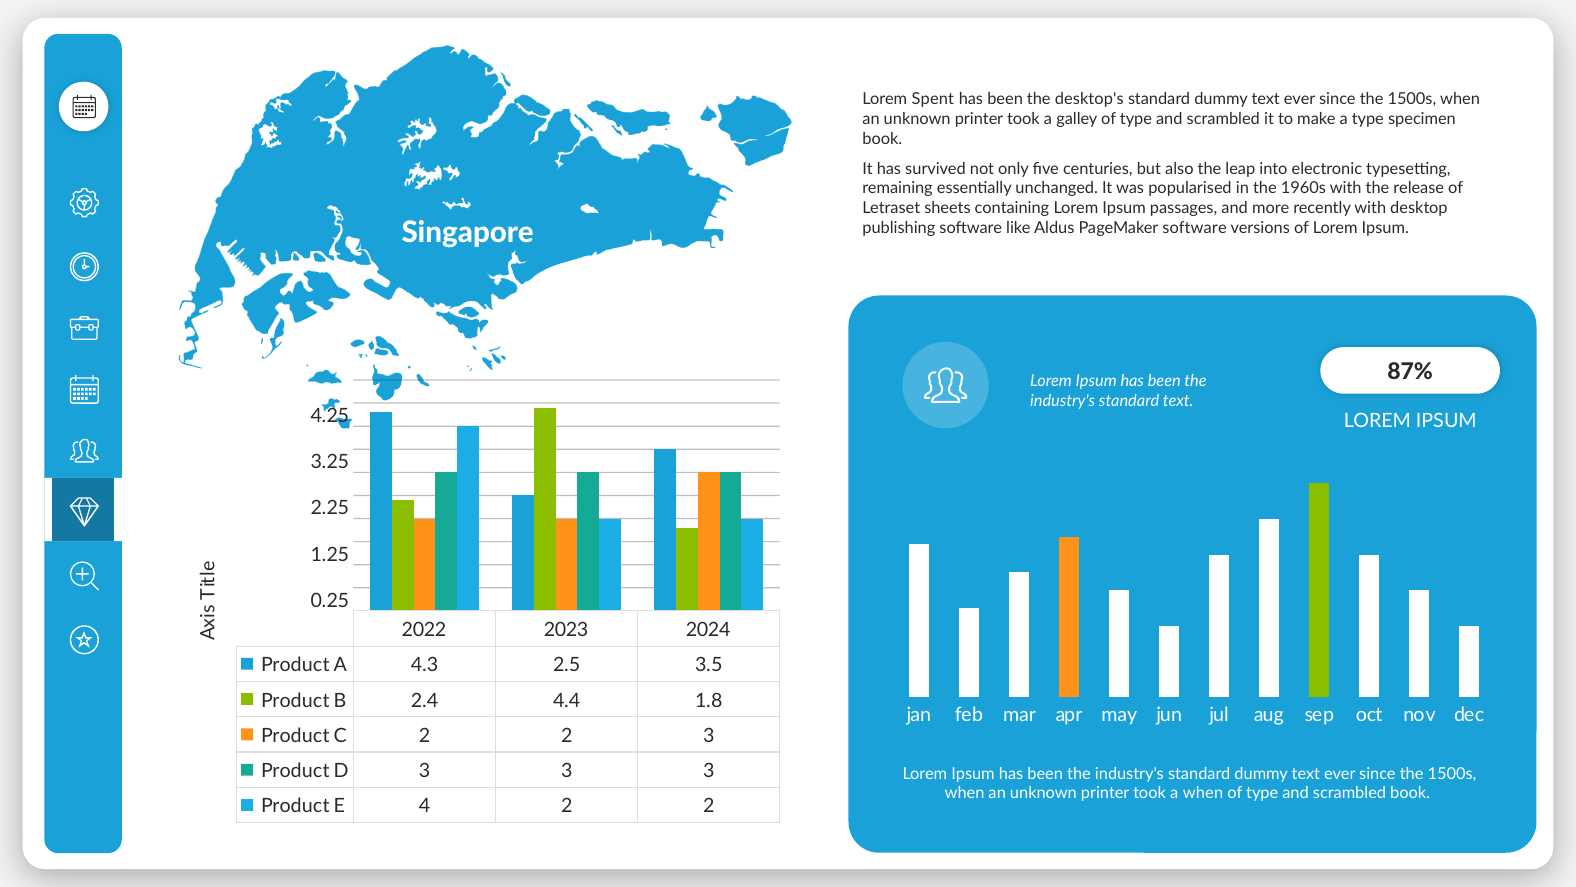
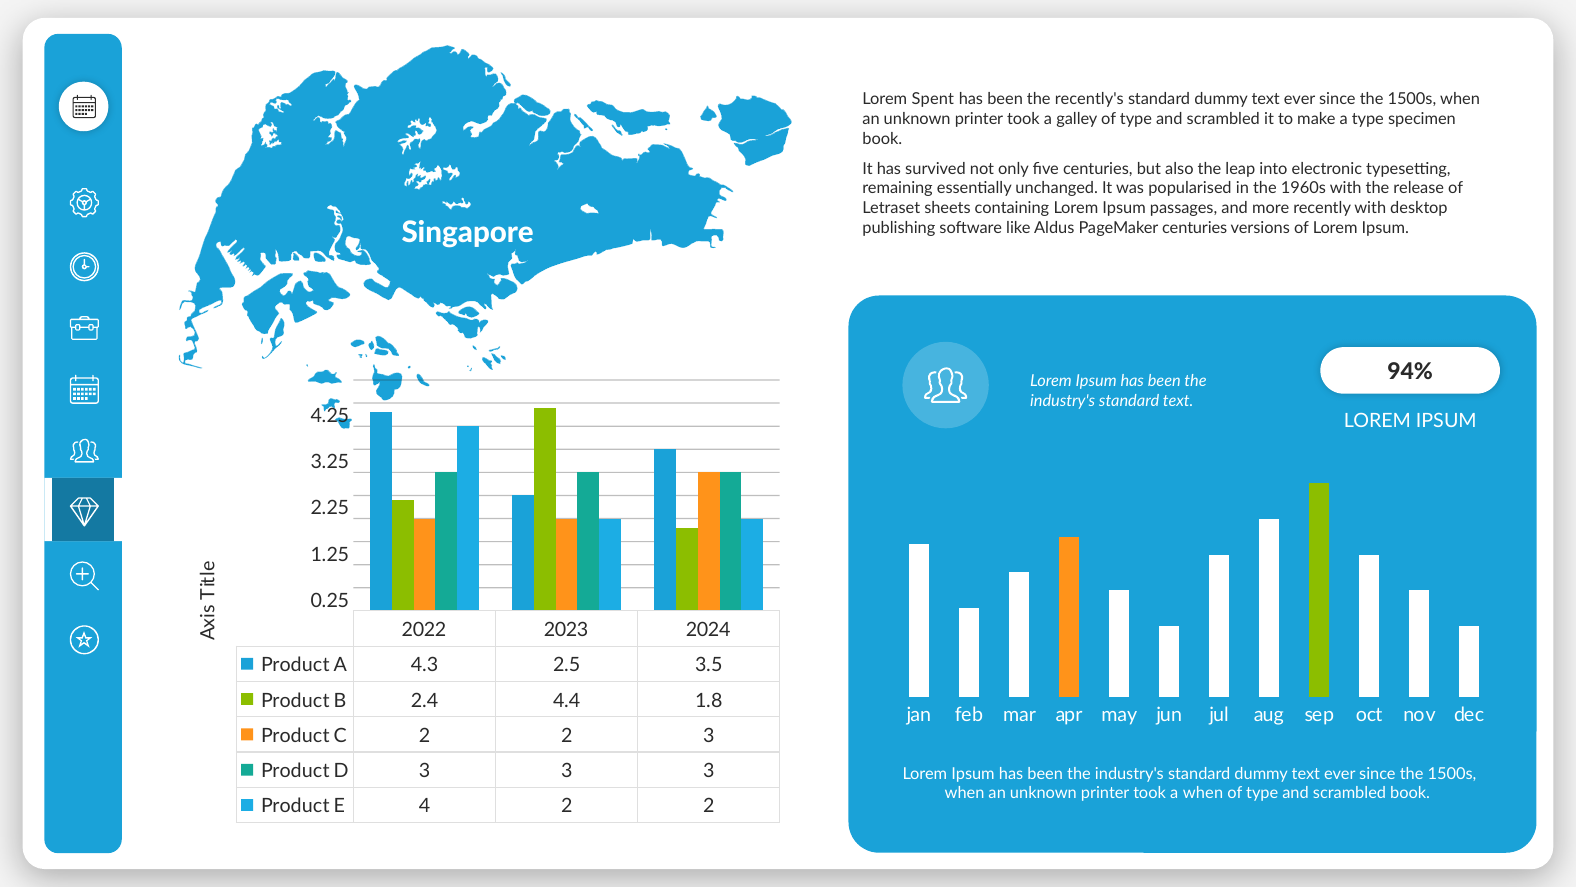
desktop's: desktop's -> recently's (1089, 99)
PageMaker software: software -> centuries (1195, 228)
87%: 87% -> 94% (1410, 372)
